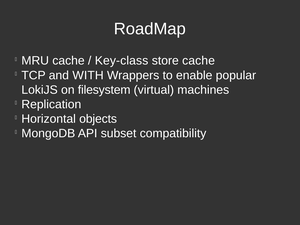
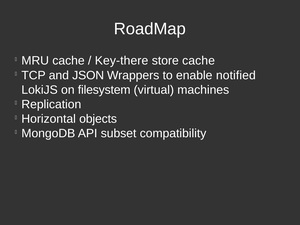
Key-class: Key-class -> Key-there (122, 61)
WITH: WITH -> JSON (88, 75)
popular: popular -> notified (236, 75)
